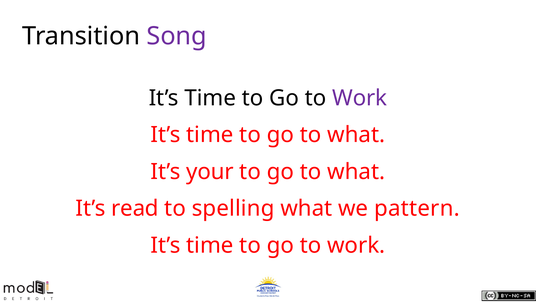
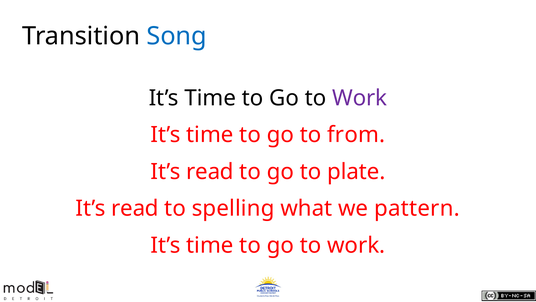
Song colour: purple -> blue (177, 36)
what: what -> from (356, 135)
your: your -> read (210, 171)
what: what -> plate (356, 171)
